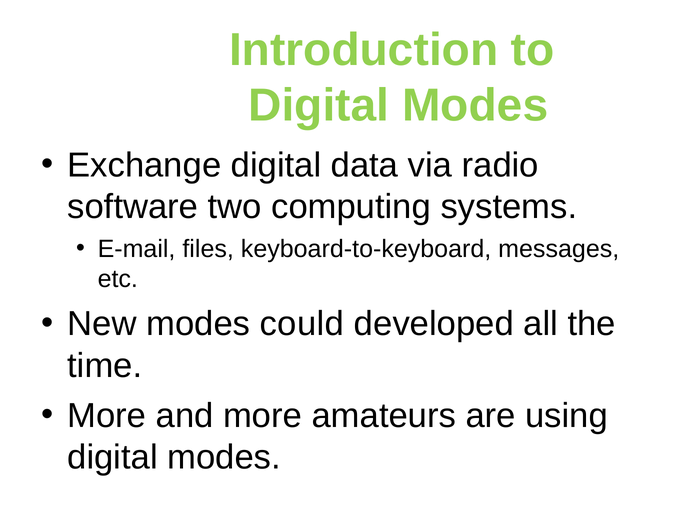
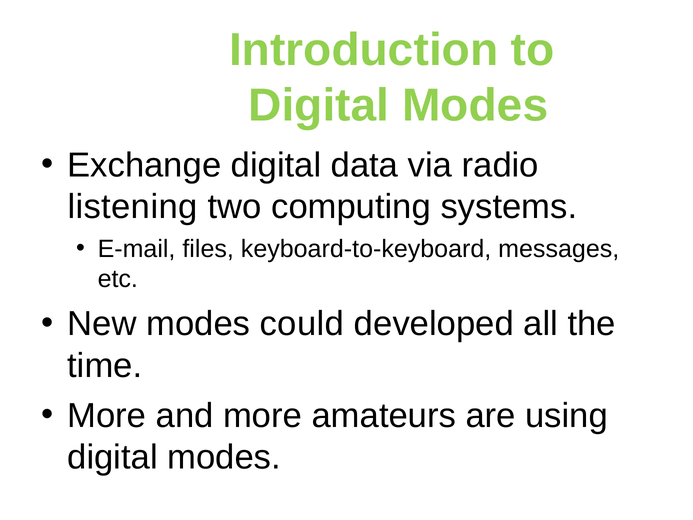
software: software -> listening (133, 207)
